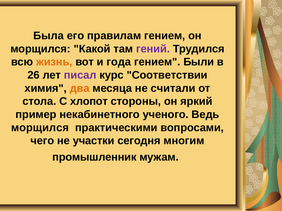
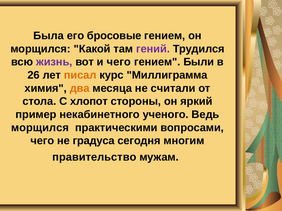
правилам: правилам -> бросовые (114, 36)
жизнь colour: orange -> purple (54, 62)
и года: года -> чего (119, 62)
писал colour: purple -> orange (80, 75)
Соответствии: Соответствии -> Миллиграмма (167, 75)
участки: участки -> градуса (94, 141)
промышленник: промышленник -> правительство (94, 157)
